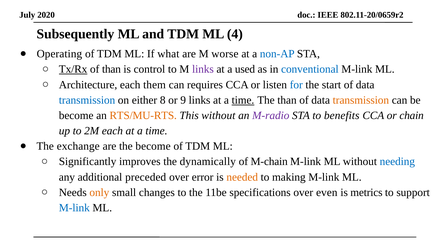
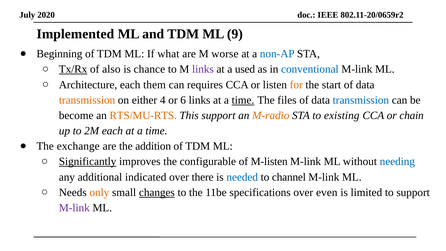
Subsequently: Subsequently -> Implemented (75, 34)
4: 4 -> 9 (235, 34)
Operating: Operating -> Beginning (59, 54)
of than: than -> also (111, 69)
control: control -> chance (149, 69)
for colour: blue -> orange (296, 85)
transmission colour: blue -> orange (87, 100)
8: 8 -> 4 (163, 100)
9: 9 -> 6 (183, 100)
The than: than -> files (287, 100)
transmission colour: orange -> blue (361, 100)
This without: without -> support (218, 115)
M-radio colour: purple -> orange (271, 115)
benefits: benefits -> existing (342, 115)
the become: become -> addition (153, 146)
Significantly underline: none -> present (88, 162)
dynamically: dynamically -> configurable (208, 162)
M-chain: M-chain -> M-listen (269, 162)
preceded: preceded -> indicated (146, 177)
error: error -> there (203, 177)
needed colour: orange -> blue (242, 177)
making: making -> channel (289, 177)
changes underline: none -> present (157, 192)
metrics: metrics -> limited (366, 192)
M-link colour: blue -> purple (74, 208)
